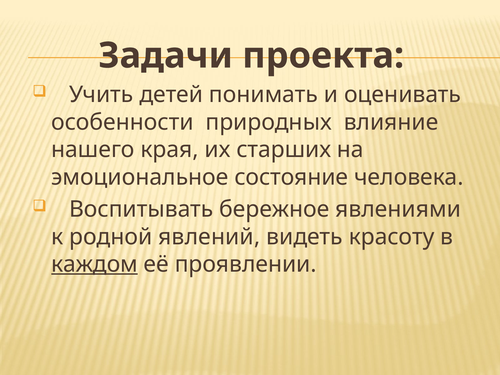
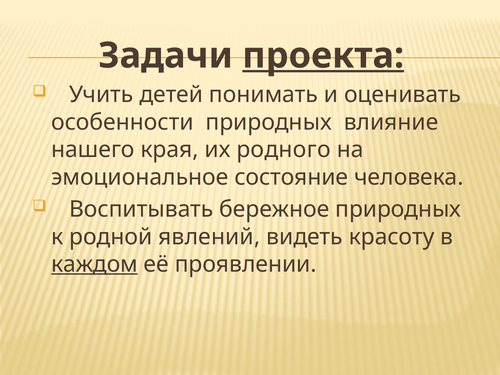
проекта underline: none -> present (323, 56)
старших: старших -> родного (284, 150)
бережное явлениями: явлениями -> природных (398, 209)
